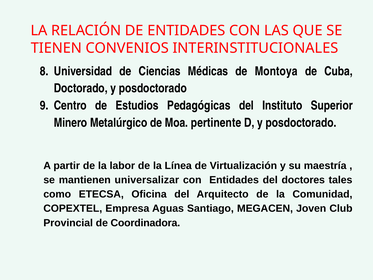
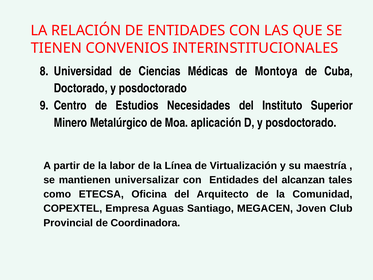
Pedagógicas: Pedagógicas -> Necesidades (199, 105)
pertinente: pertinente -> aplicación (216, 123)
doctores: doctores -> alcanzan (303, 180)
